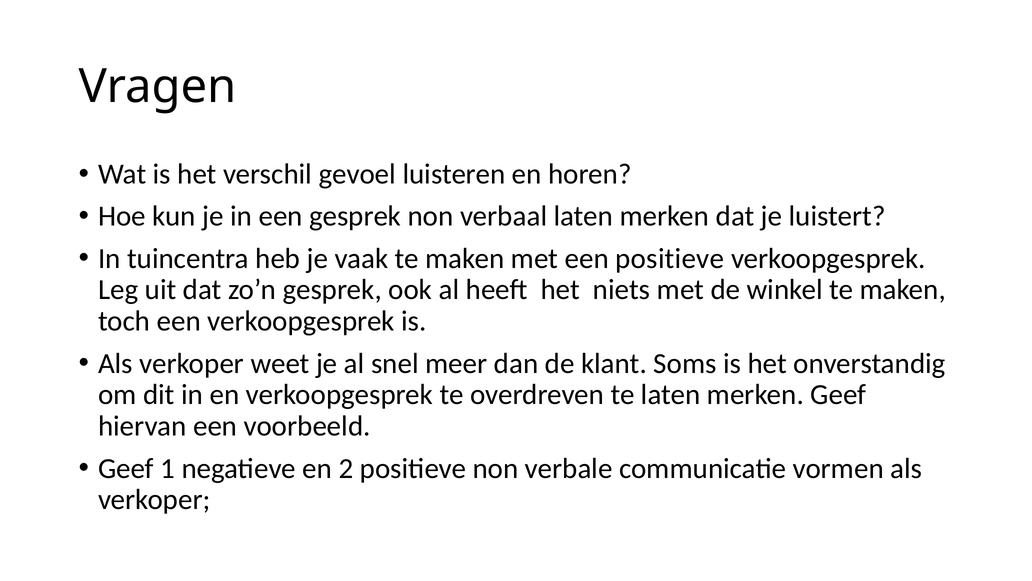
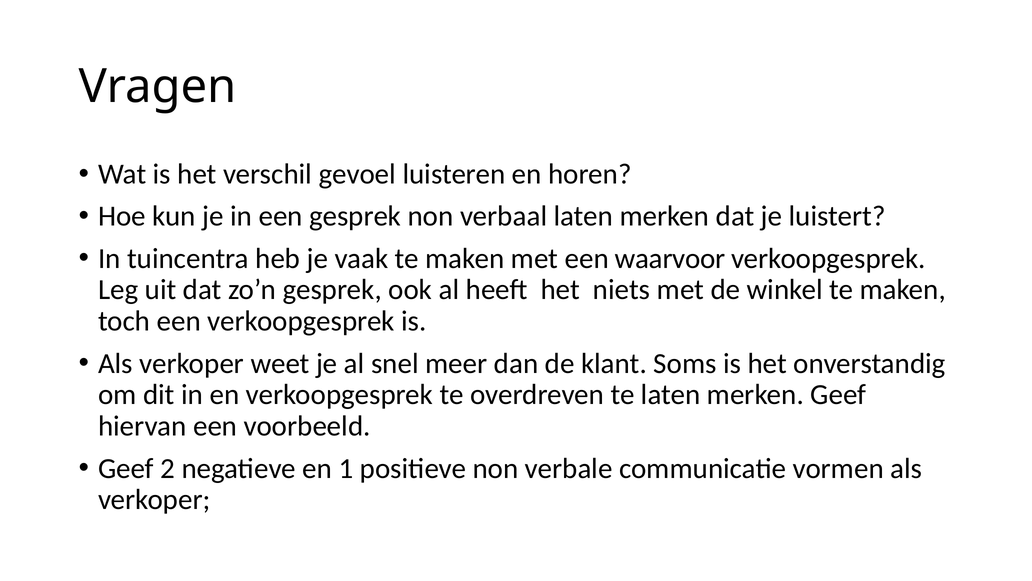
een positieve: positieve -> waarvoor (670, 258)
1: 1 -> 2 (168, 468)
2: 2 -> 1 (346, 468)
